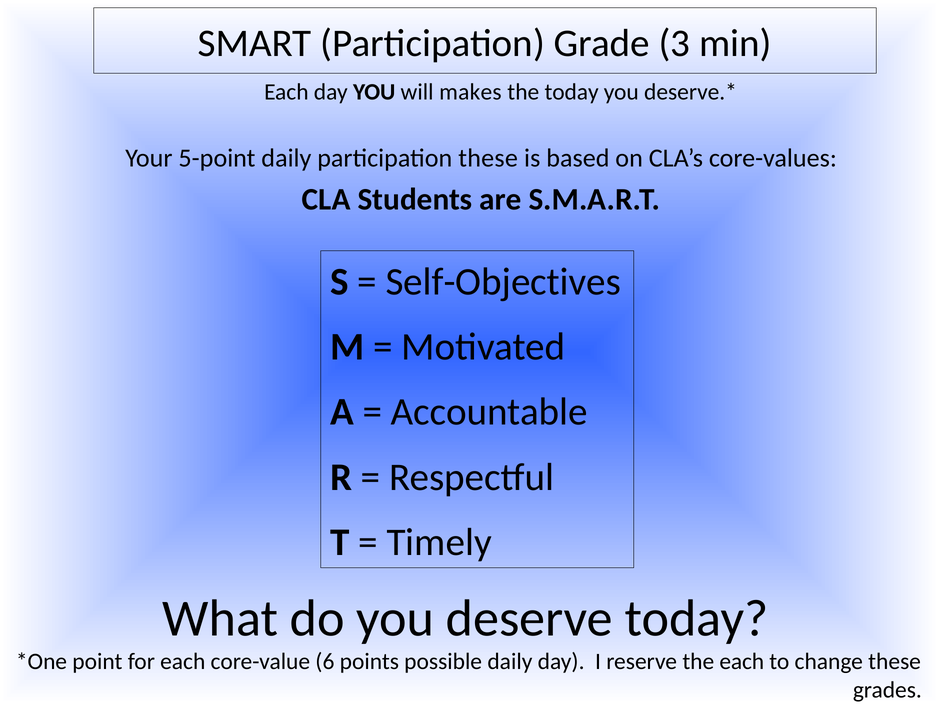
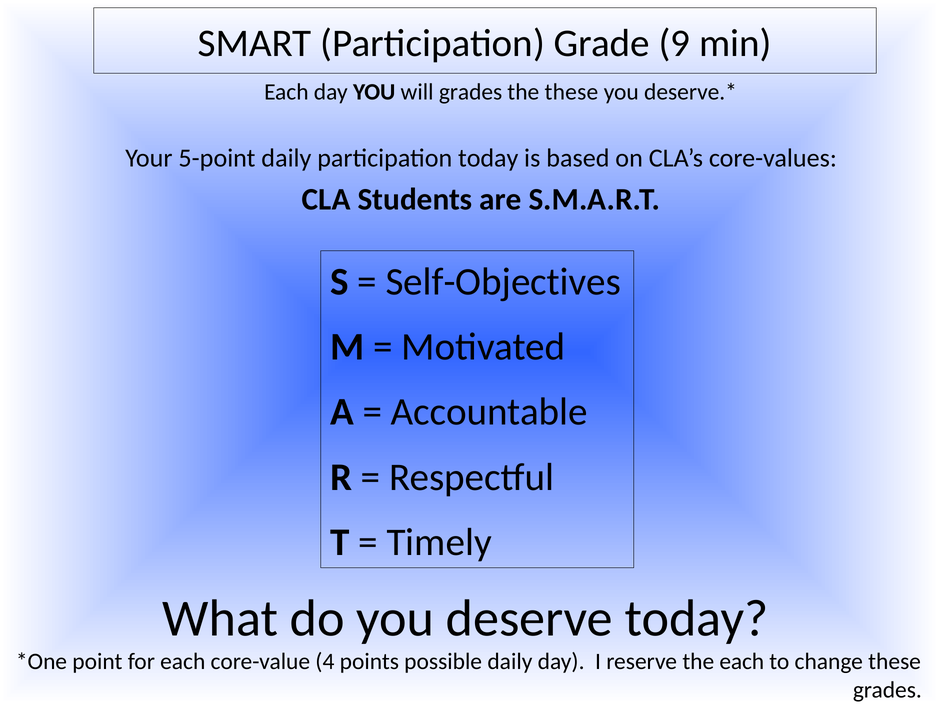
3: 3 -> 9 (674, 43)
will makes: makes -> grades (471, 92)
the today: today -> these (571, 92)
participation these: these -> today (488, 158)
6: 6 -> 4 (325, 662)
